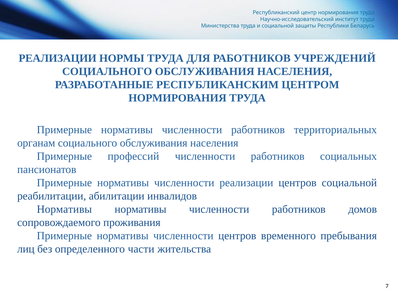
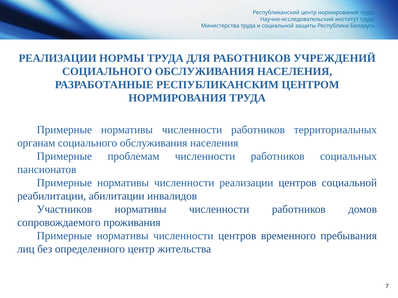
профессий: профессий -> проблемам (133, 157)
Нормативы: Нормативы -> Участников (64, 210)
определенного части: части -> центр (141, 249)
